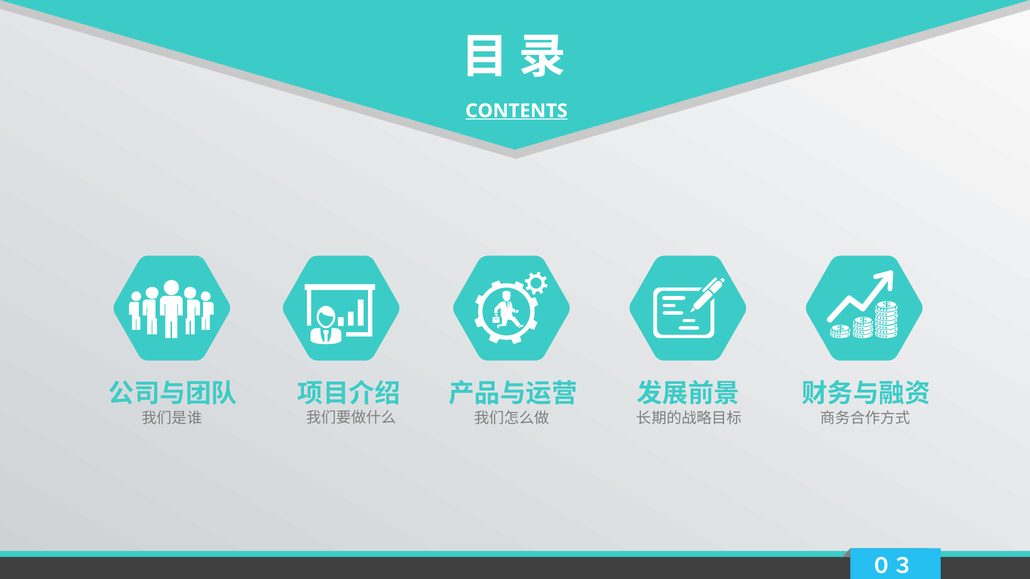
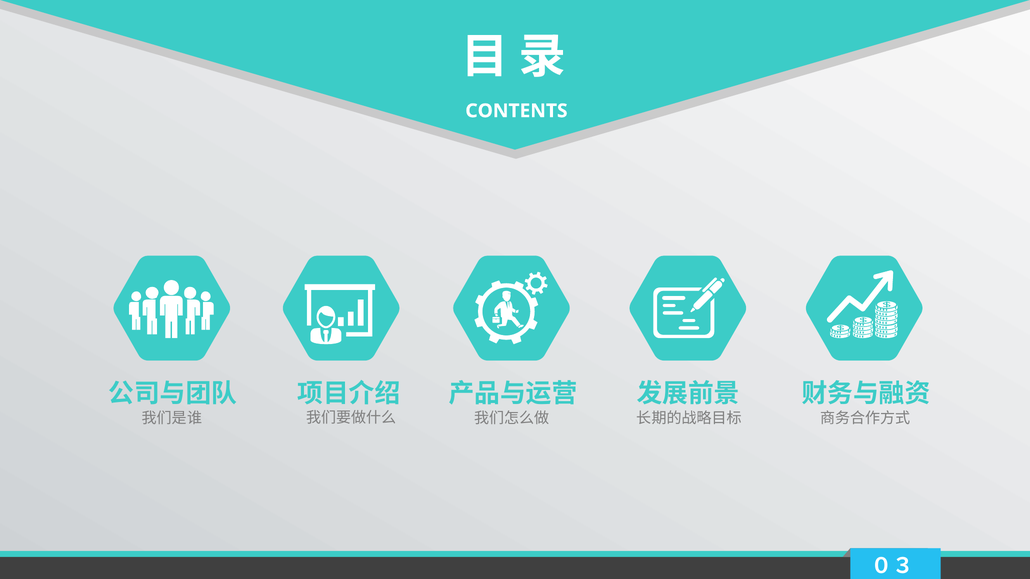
CONTENTS underline: present -> none (516, 111)
